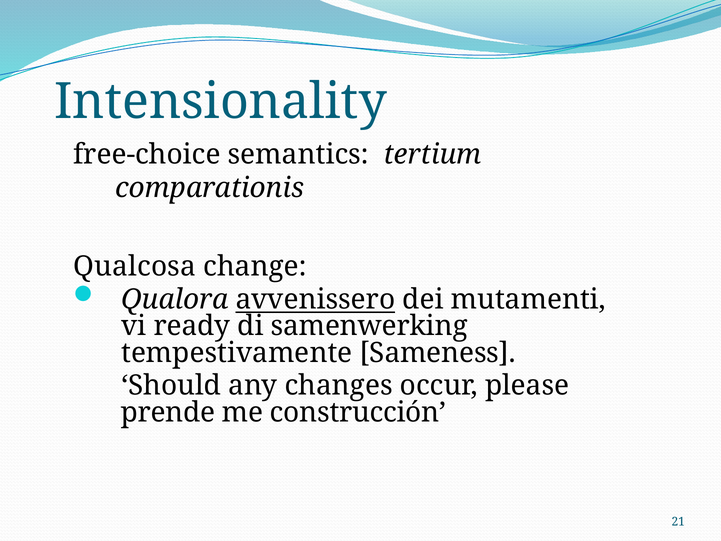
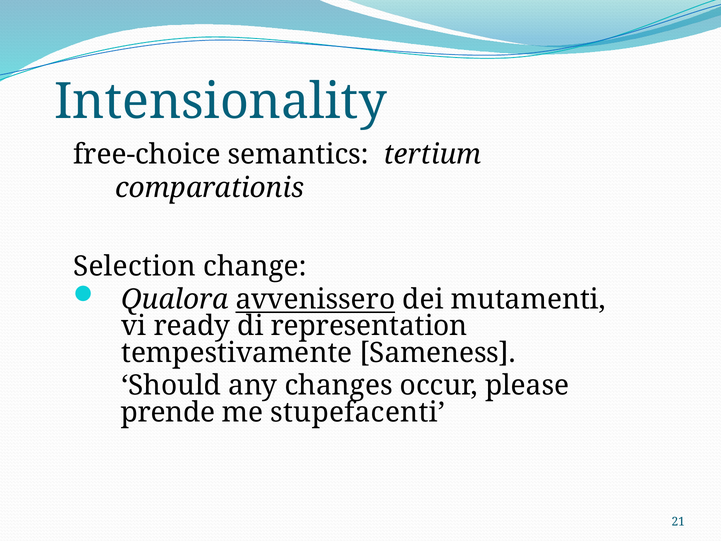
Qualcosa: Qualcosa -> Selection (135, 266)
samenwerking: samenwerking -> representation (369, 326)
construcción: construcción -> stupefacenti (358, 412)
